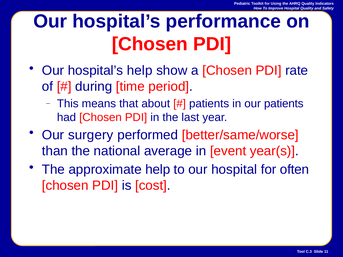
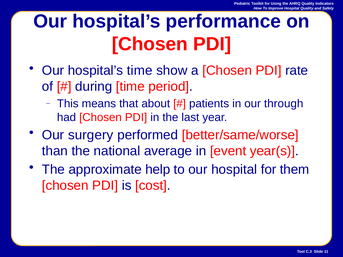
hospital’s help: help -> time (140, 71)
our patients: patients -> through (284, 104)
often: often -> them (295, 170)
